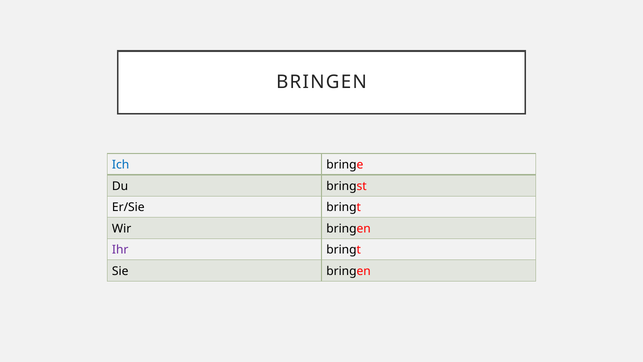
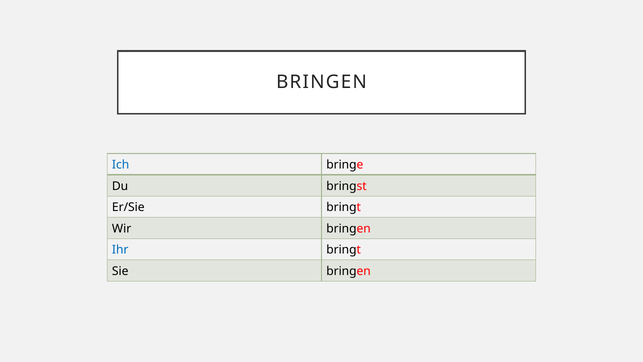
Ihr colour: purple -> blue (120, 250)
